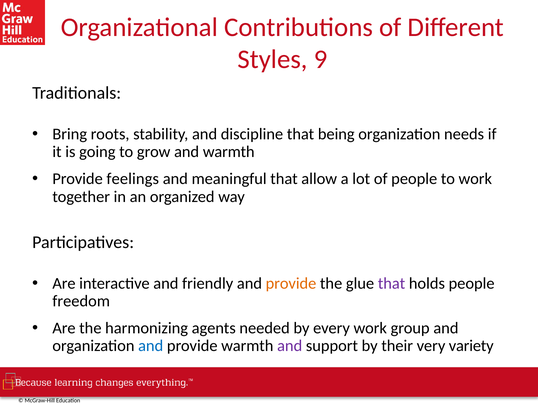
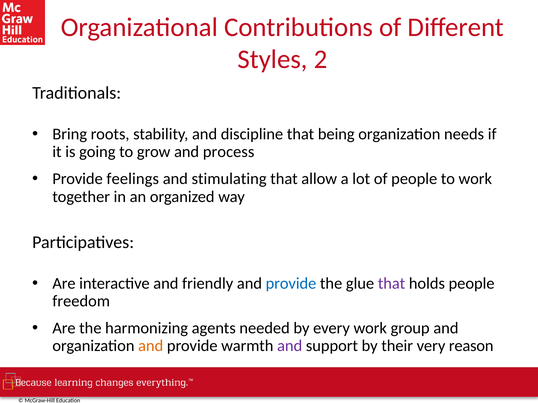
9: 9 -> 2 (321, 60)
and warmth: warmth -> process (229, 152)
meaningful: meaningful -> stimulating (229, 179)
provide colour: orange -> blue (291, 284)
and colour: blue -> orange (151, 346)
variety: variety -> reason (471, 346)
